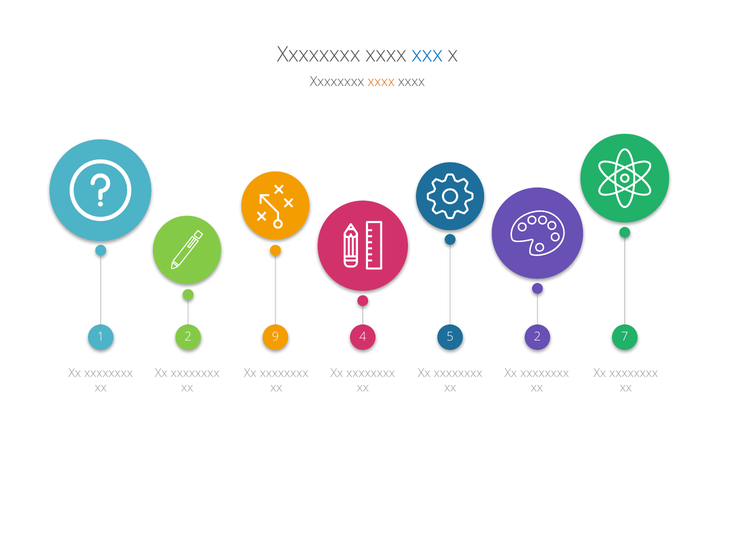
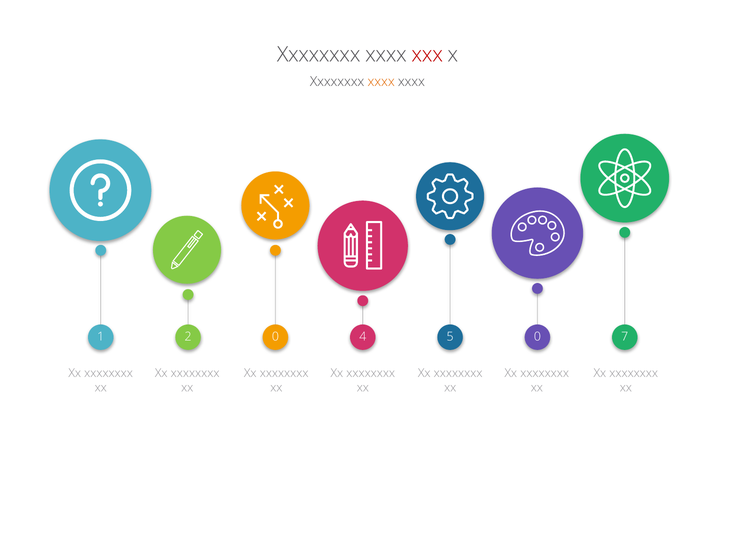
xxx colour: blue -> red (427, 55)
2 9: 9 -> 0 (275, 337)
5 2: 2 -> 0 (537, 337)
